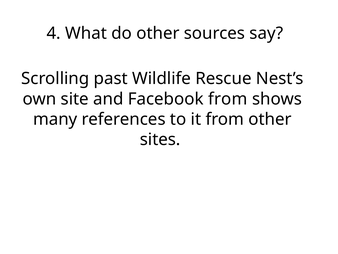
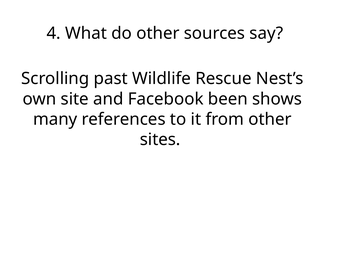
Facebook from: from -> been (228, 99)
